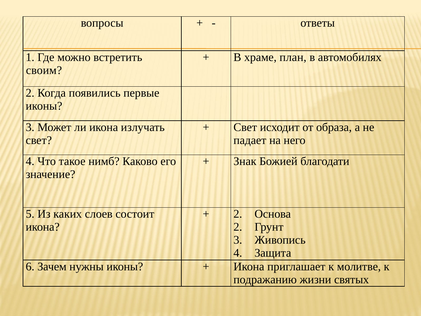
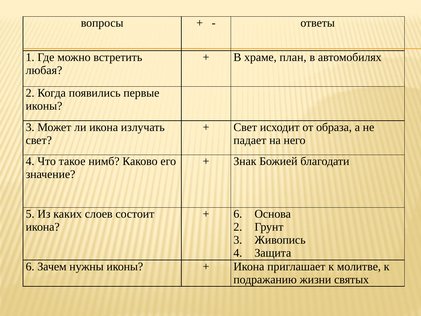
своим: своим -> любая (44, 70)
2: 2 -> 6 (238, 214)
